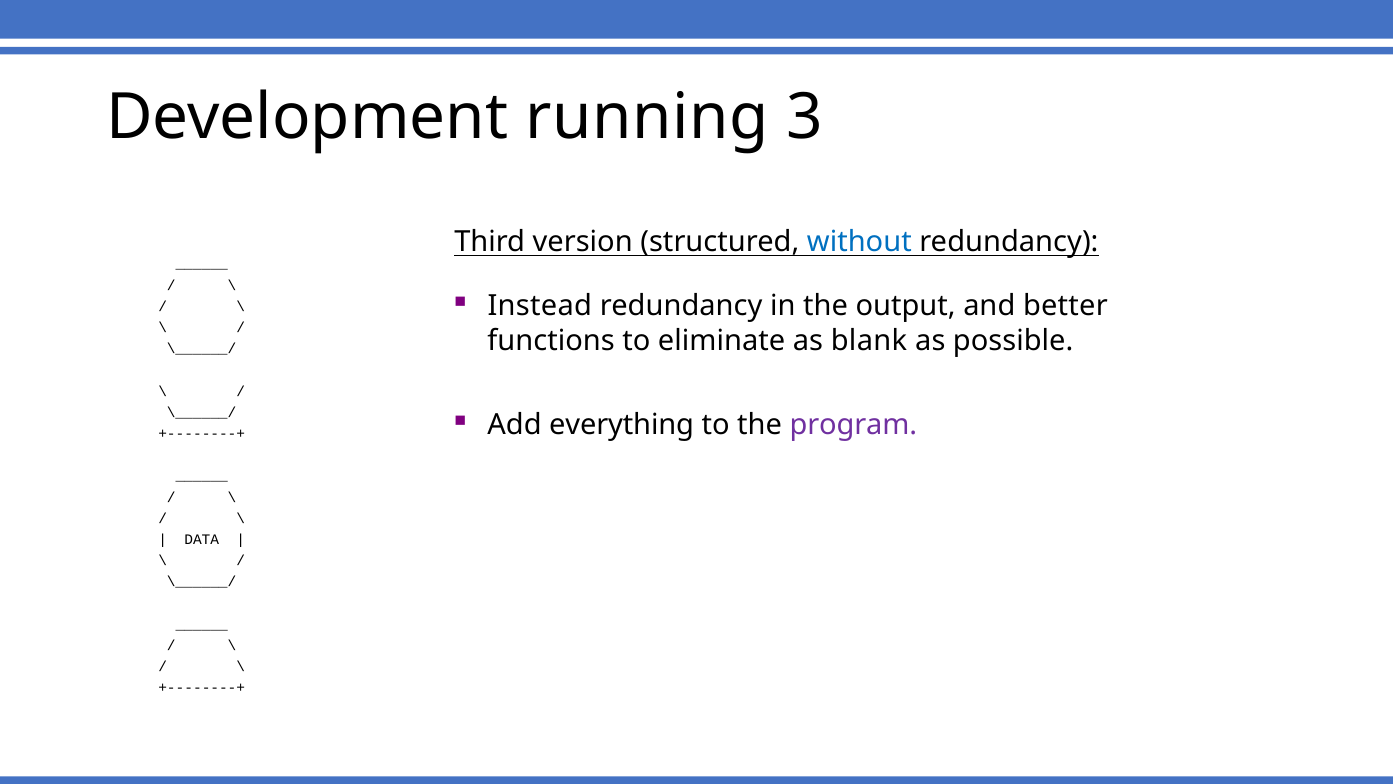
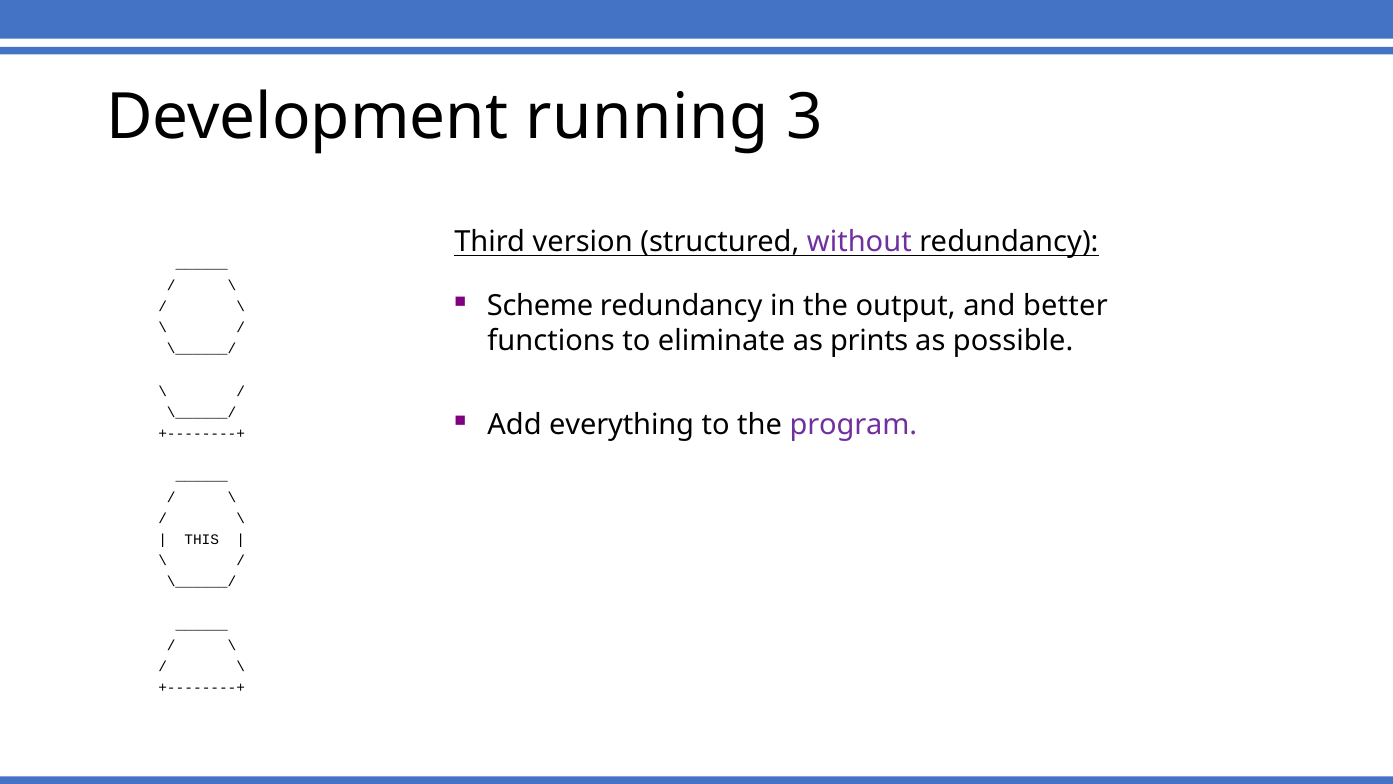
without colour: blue -> purple (859, 242)
Instead: Instead -> Scheme (540, 305)
blank: blank -> prints (869, 340)
DATA: DATA -> THIS (202, 539)
